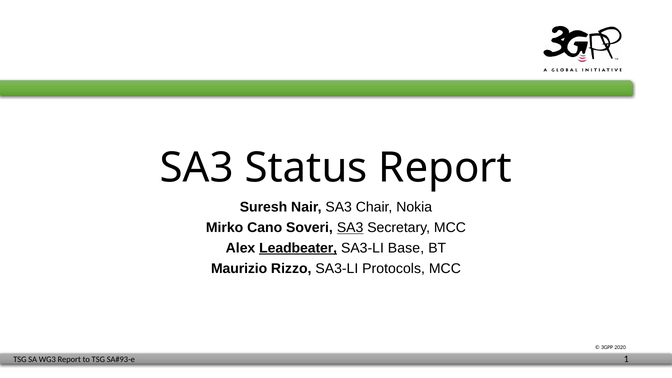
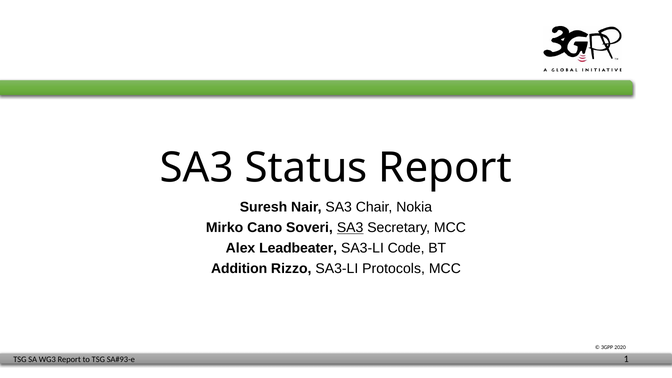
Leadbeater underline: present -> none (298, 248)
Base: Base -> Code (406, 248)
Maurizio: Maurizio -> Addition (239, 269)
